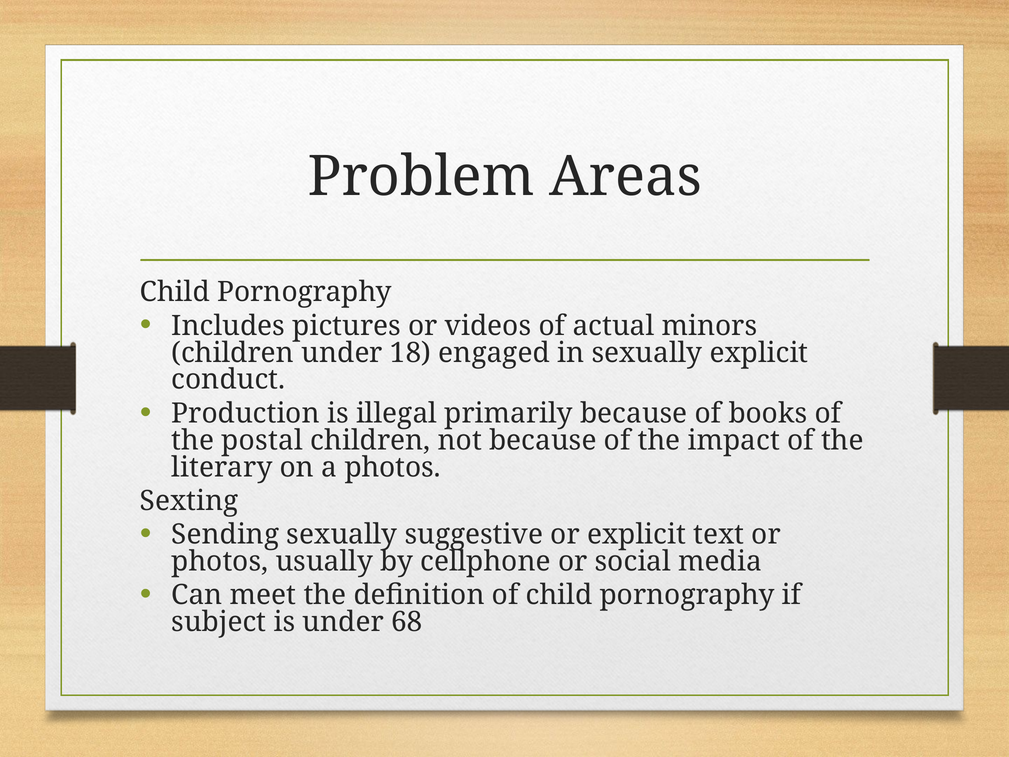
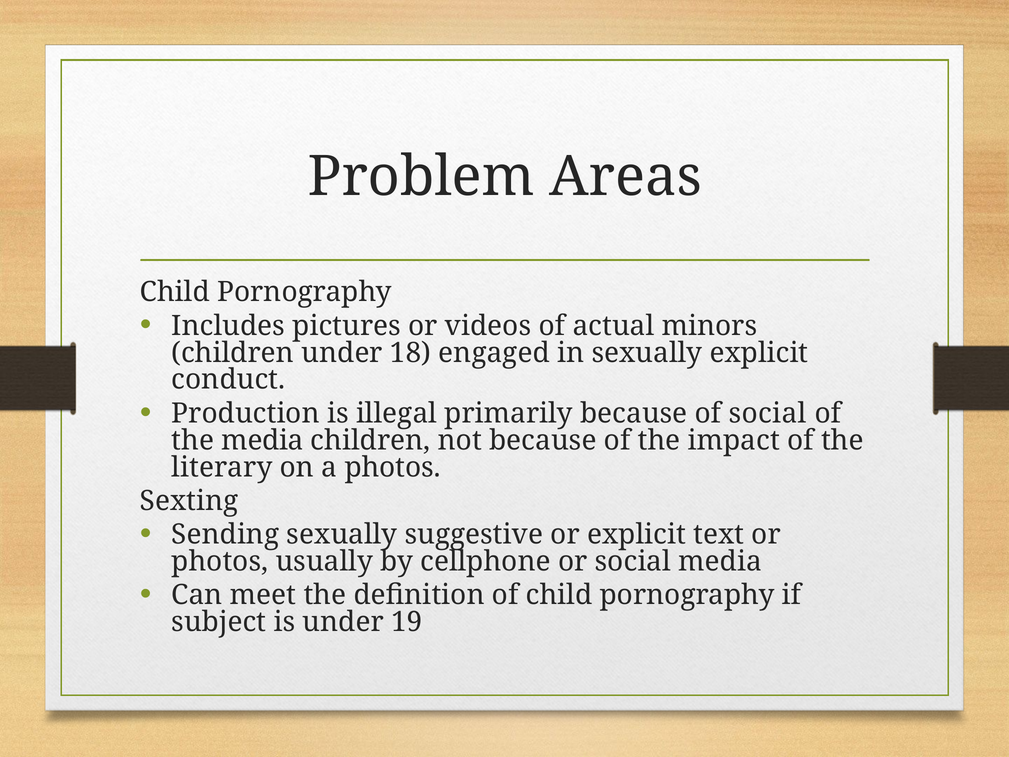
of books: books -> social (768, 413)
the postal: postal -> media (262, 440)
68: 68 -> 19 (407, 622)
